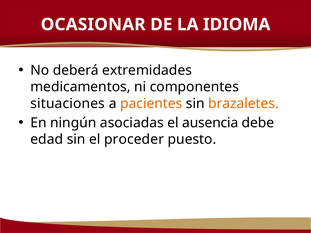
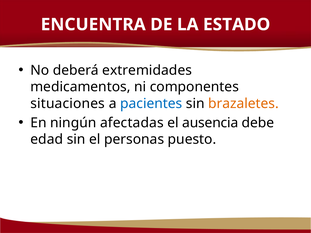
OCASIONAR: OCASIONAR -> ENCUENTRA (93, 25)
IDIOMA: IDIOMA -> ESTADO (237, 25)
pacientes colour: orange -> blue (151, 104)
asociadas: asociadas -> afectadas (132, 123)
proceder: proceder -> personas (134, 140)
